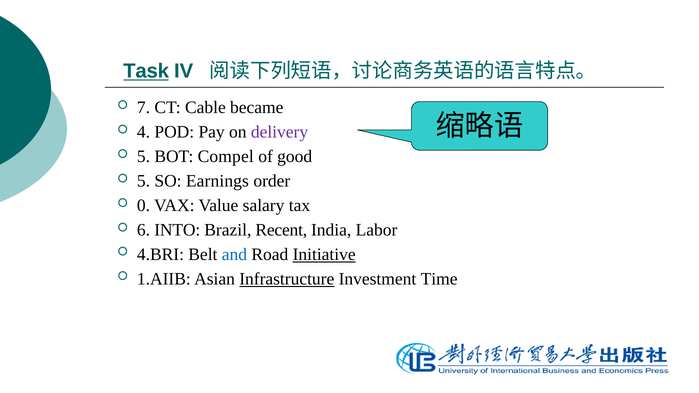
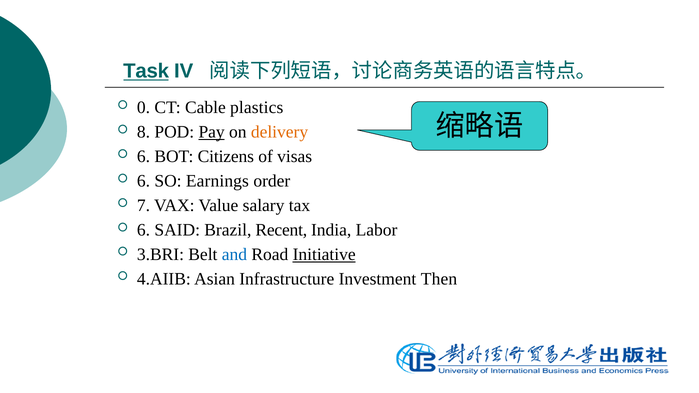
7: 7 -> 0 (143, 108)
became: became -> plastics (257, 108)
4: 4 -> 8 (143, 132)
Pay underline: none -> present (212, 132)
delivery colour: purple -> orange (280, 132)
5: 5 -> 6 (143, 157)
Compel: Compel -> Citizens (226, 157)
good: good -> visas (295, 157)
5: 5 -> 6 (143, 181)
0: 0 -> 7 (143, 206)
INTO: INTO -> SAID (177, 230)
4.BRI: 4.BRI -> 3.BRI (160, 254)
1.AIIB: 1.AIIB -> 4.AIIB (164, 279)
Infrastructure underline: present -> none (287, 279)
Time: Time -> Then (439, 279)
